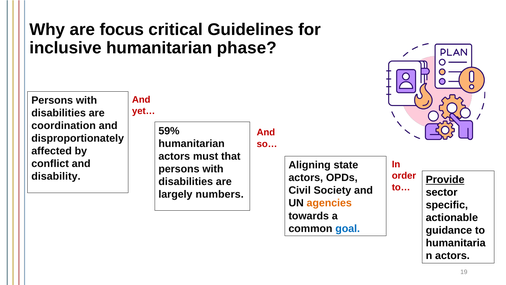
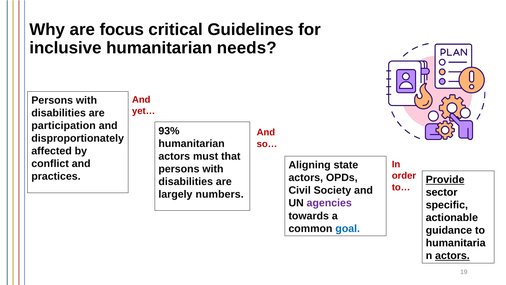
phase: phase -> needs (247, 48)
coordination: coordination -> participation (64, 126)
59%: 59% -> 93% (169, 131)
disability: disability -> practices (56, 176)
agencies colour: orange -> purple (329, 203)
actors underline: none -> present (452, 255)
